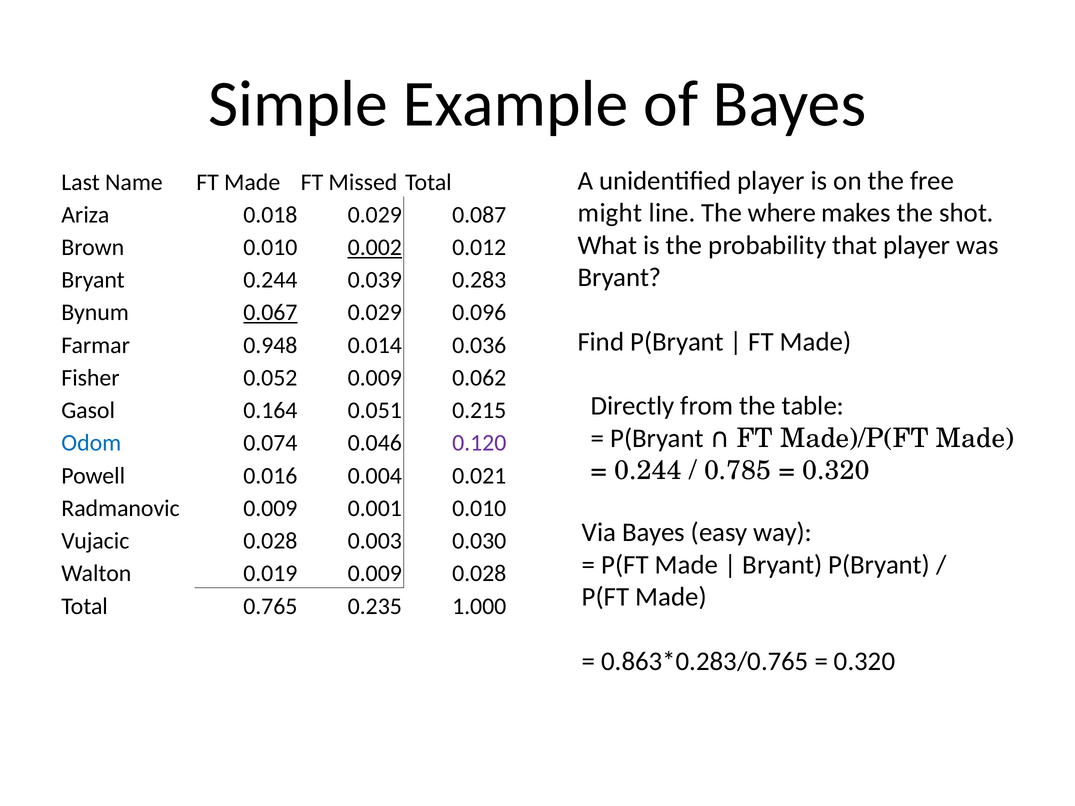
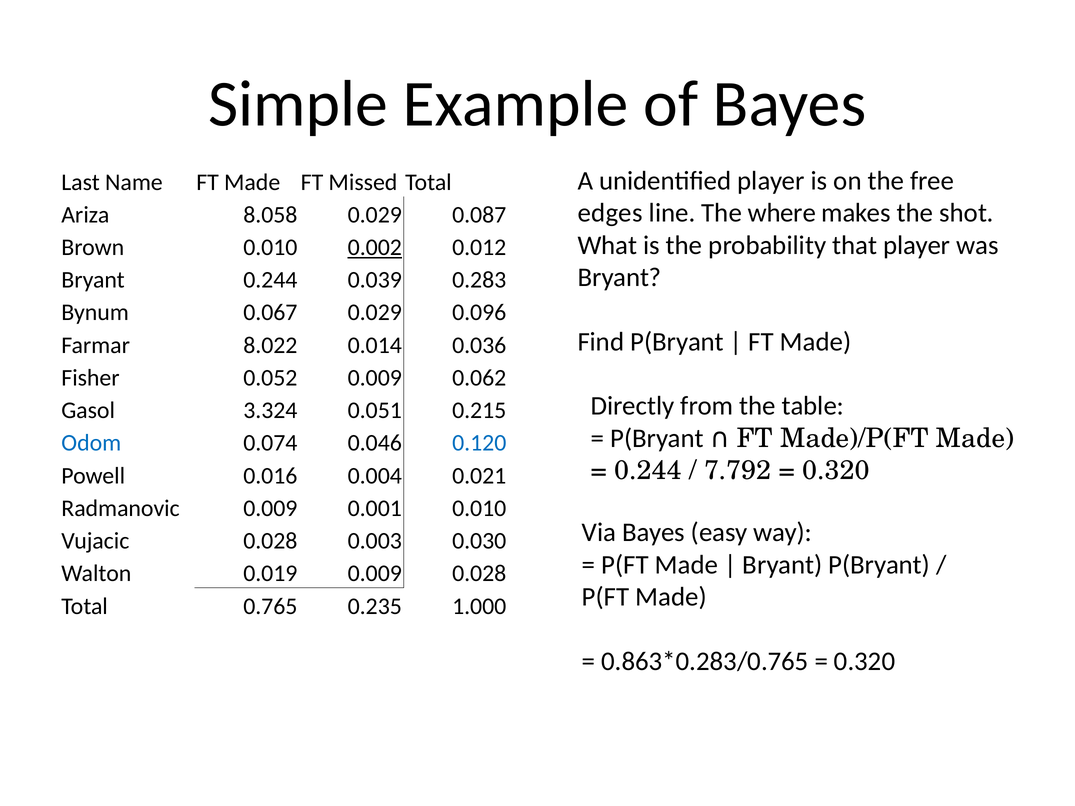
might: might -> edges (610, 213)
0.018: 0.018 -> 8.058 (270, 215)
0.067 underline: present -> none (270, 313)
0.948: 0.948 -> 8.022 (270, 345)
0.164: 0.164 -> 3.324 (270, 411)
0.120 colour: purple -> blue (479, 443)
0.785: 0.785 -> 7.792 (738, 471)
